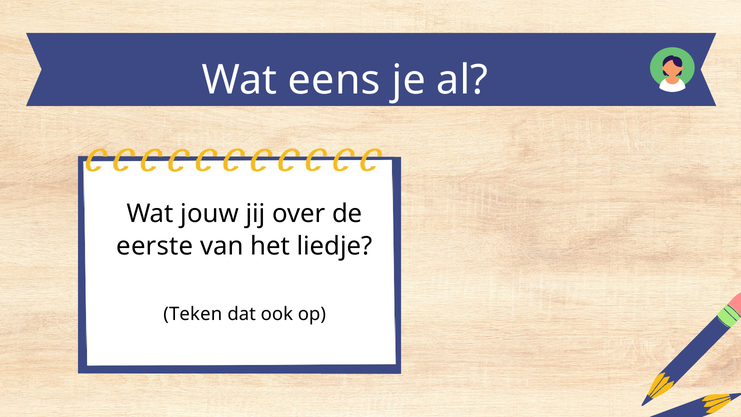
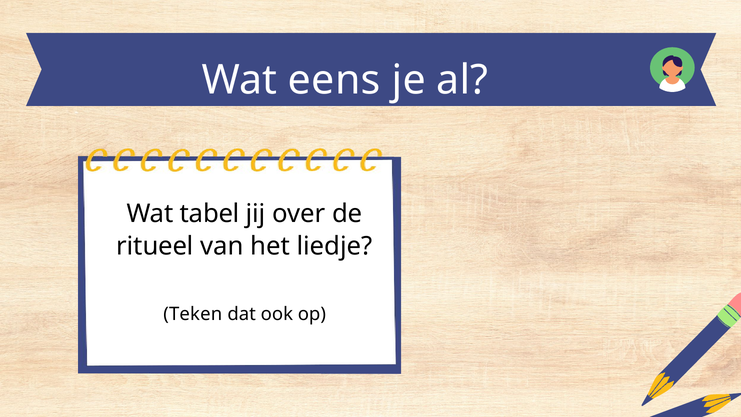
jouw: jouw -> tabel (210, 214)
eerste: eerste -> ritueel (155, 246)
